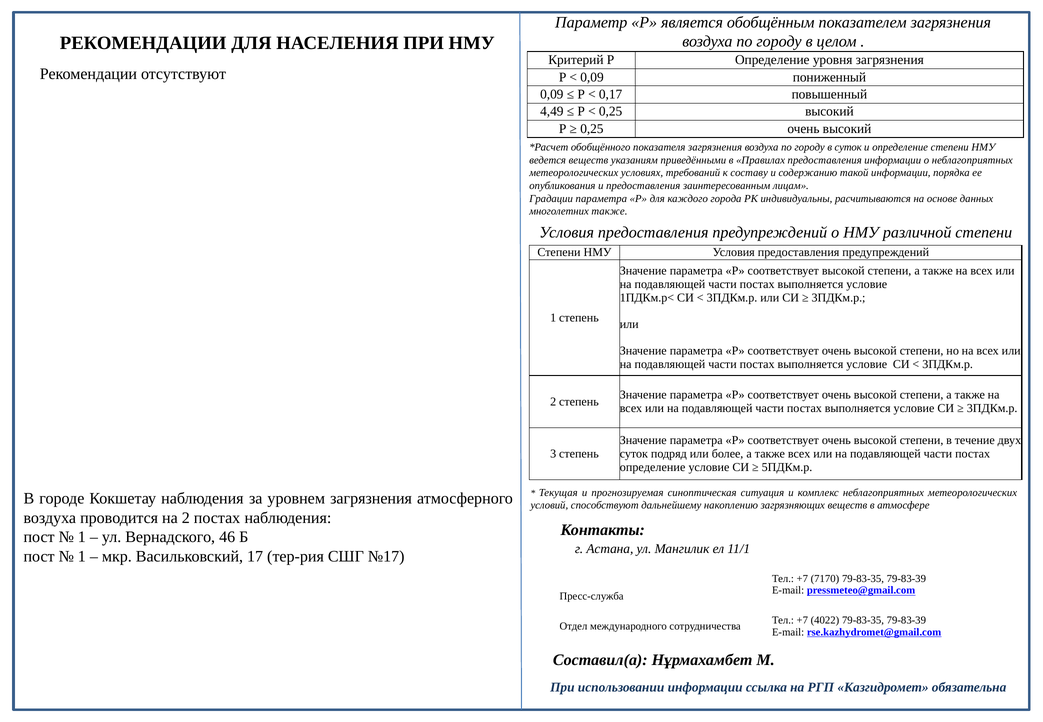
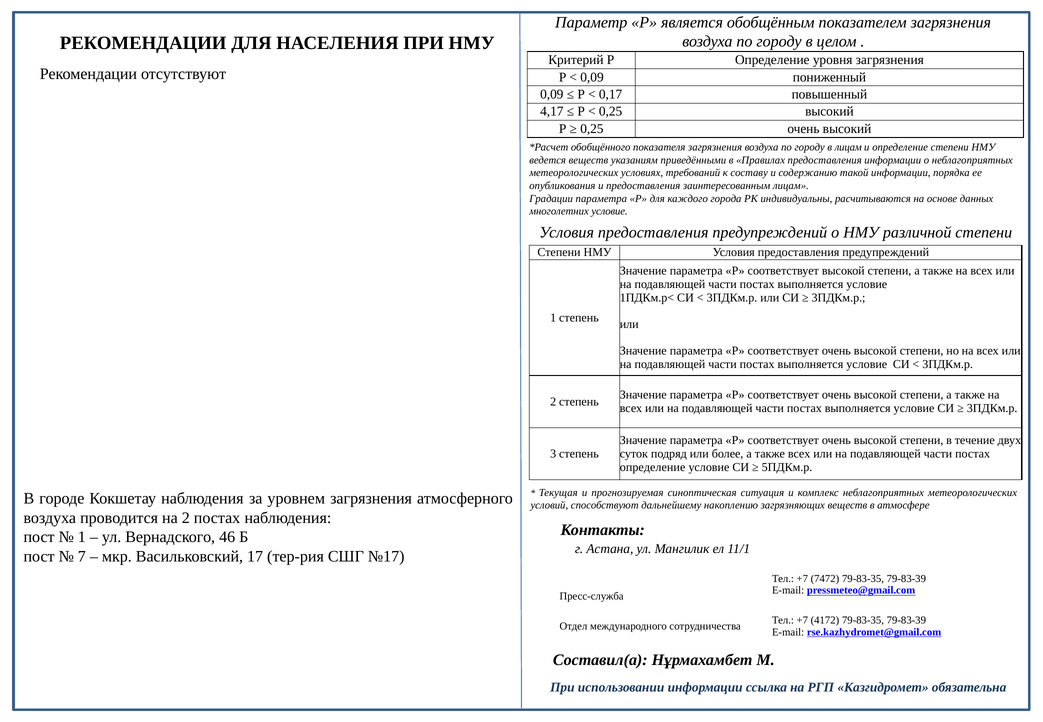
4,49: 4,49 -> 4,17 (552, 112)
в суток: суток -> лицам (848, 147)
многолетних также: также -> условие (610, 211)
1: 1 -> 7 (82, 556)
7170: 7170 -> 7472 (825, 579)
4022: 4022 -> 4172 (825, 620)
